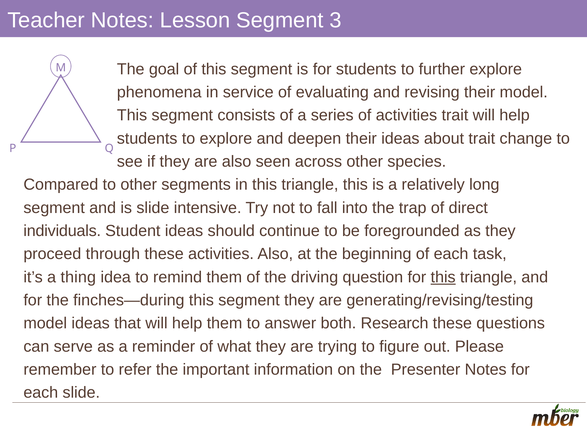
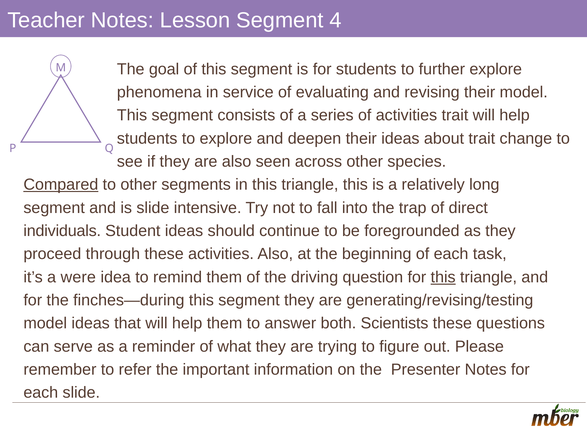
3: 3 -> 4 (336, 20)
Compared underline: none -> present (61, 185)
thing: thing -> were (78, 277)
Research: Research -> Scientists (395, 324)
